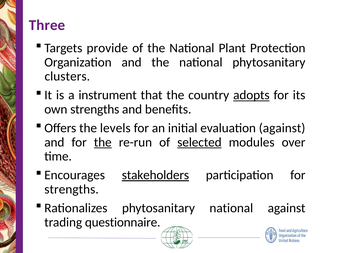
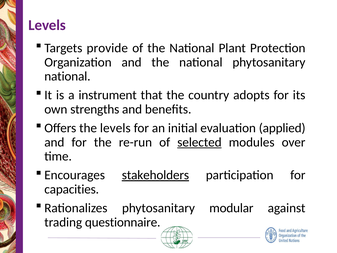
Three: Three -> Levels (47, 25)
clusters: clusters -> national (67, 76)
adopts underline: present -> none (251, 95)
evaluation against: against -> applied (282, 128)
the underline: present -> none (103, 142)
strengths: strengths -> capacities (72, 189)
phytosanitary national: national -> modular (231, 208)
